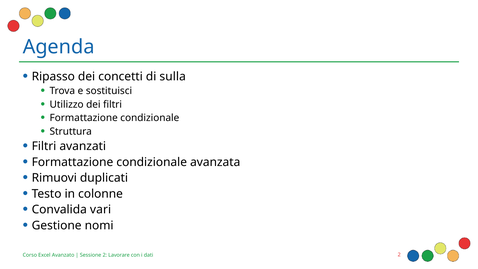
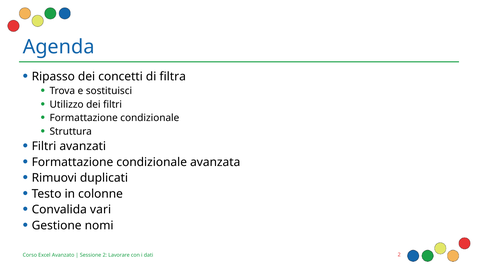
sulla: sulla -> filtra (173, 76)
